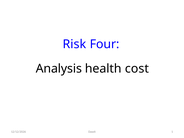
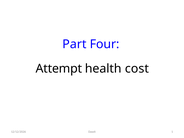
Risk: Risk -> Part (74, 44)
Analysis: Analysis -> Attempt (59, 69)
